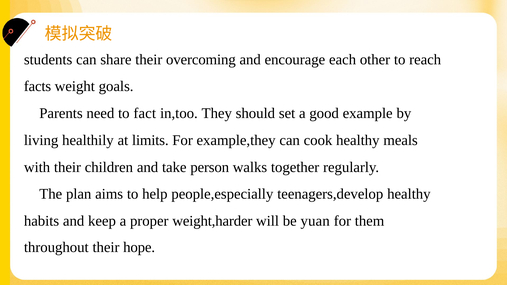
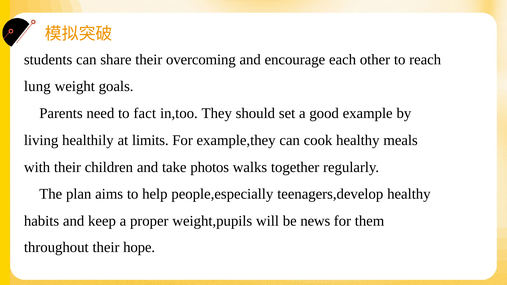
facts: facts -> lung (37, 86)
person: person -> photos (210, 167)
weight,harder: weight,harder -> weight,pupils (212, 221)
yuan: yuan -> news (315, 221)
